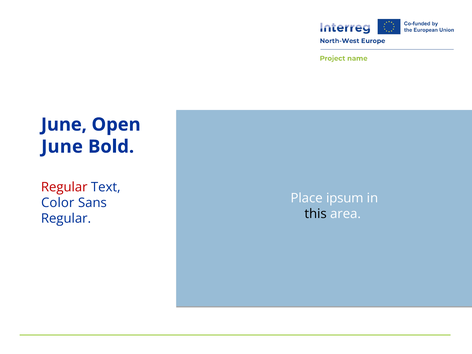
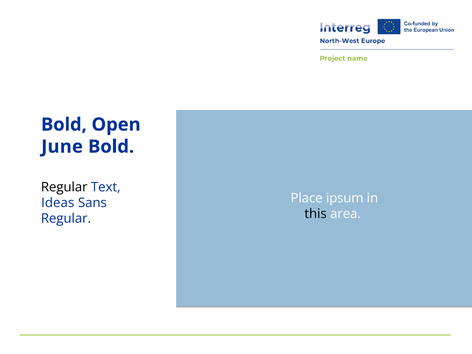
June: June -> Bold (64, 125)
Regular colour: red -> black (64, 187)
Color: Color -> Ideas (58, 203)
